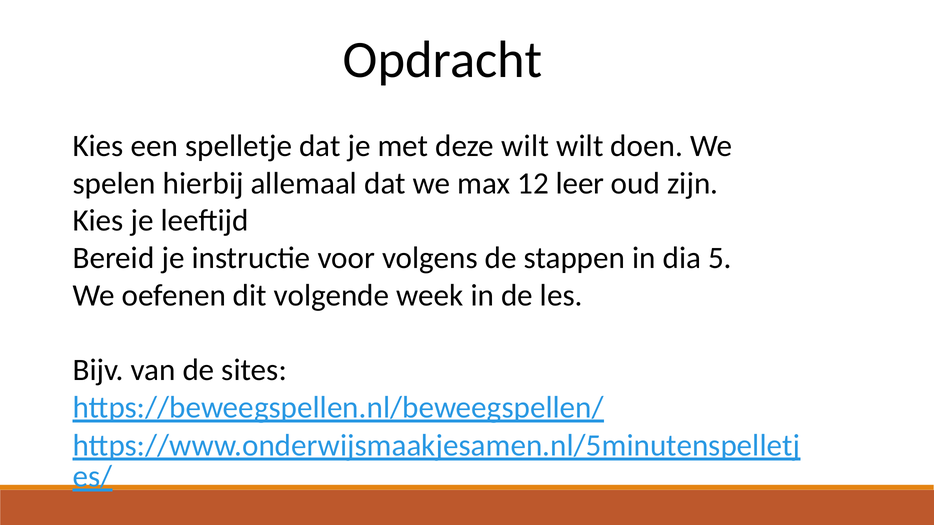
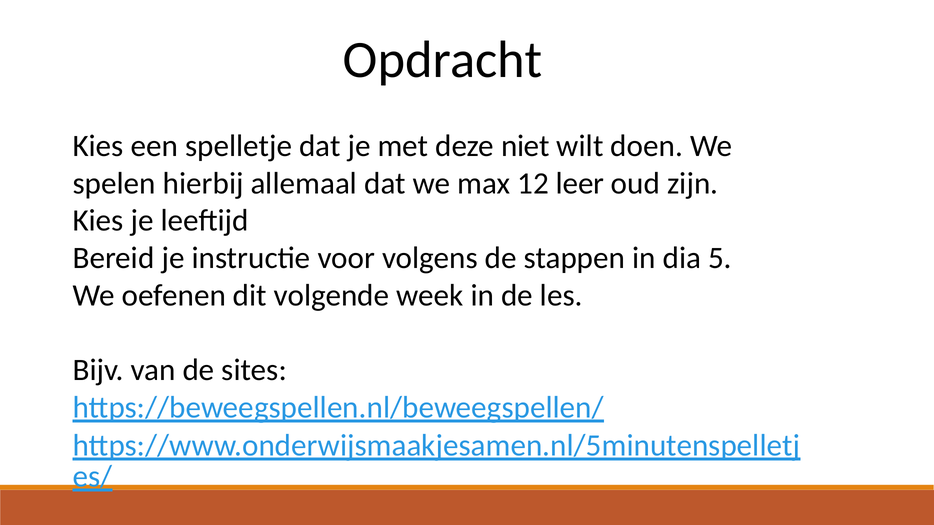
deze wilt: wilt -> niet (525, 146)
